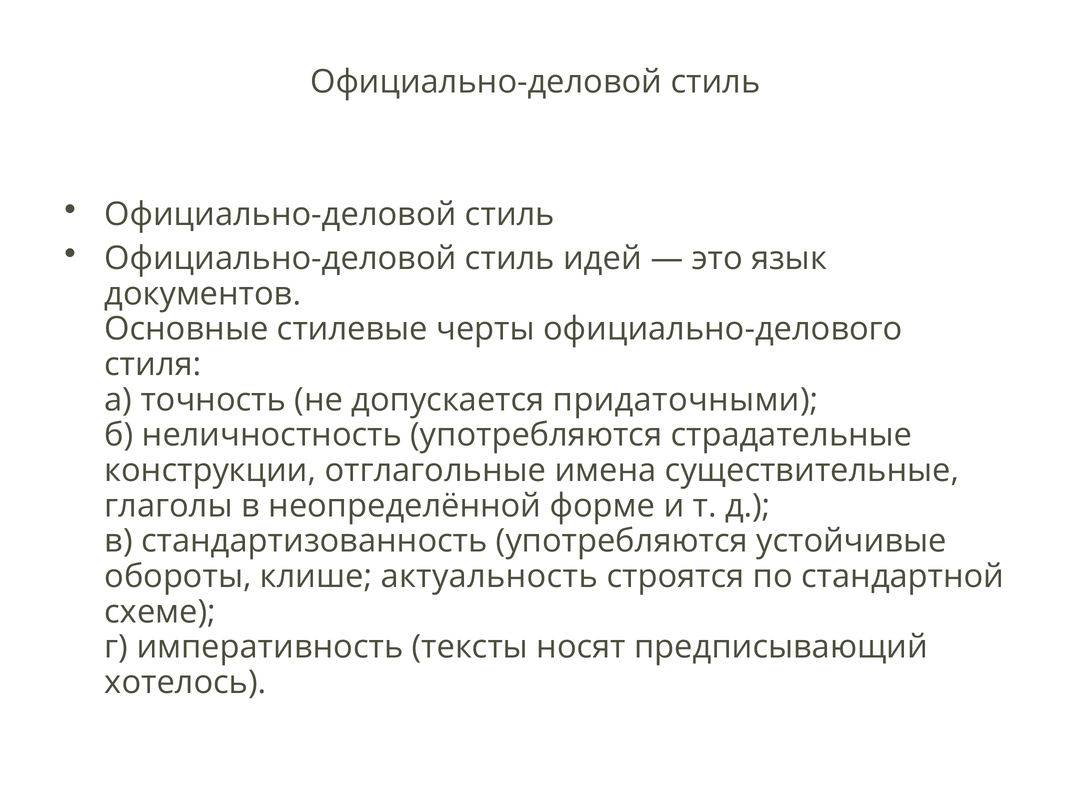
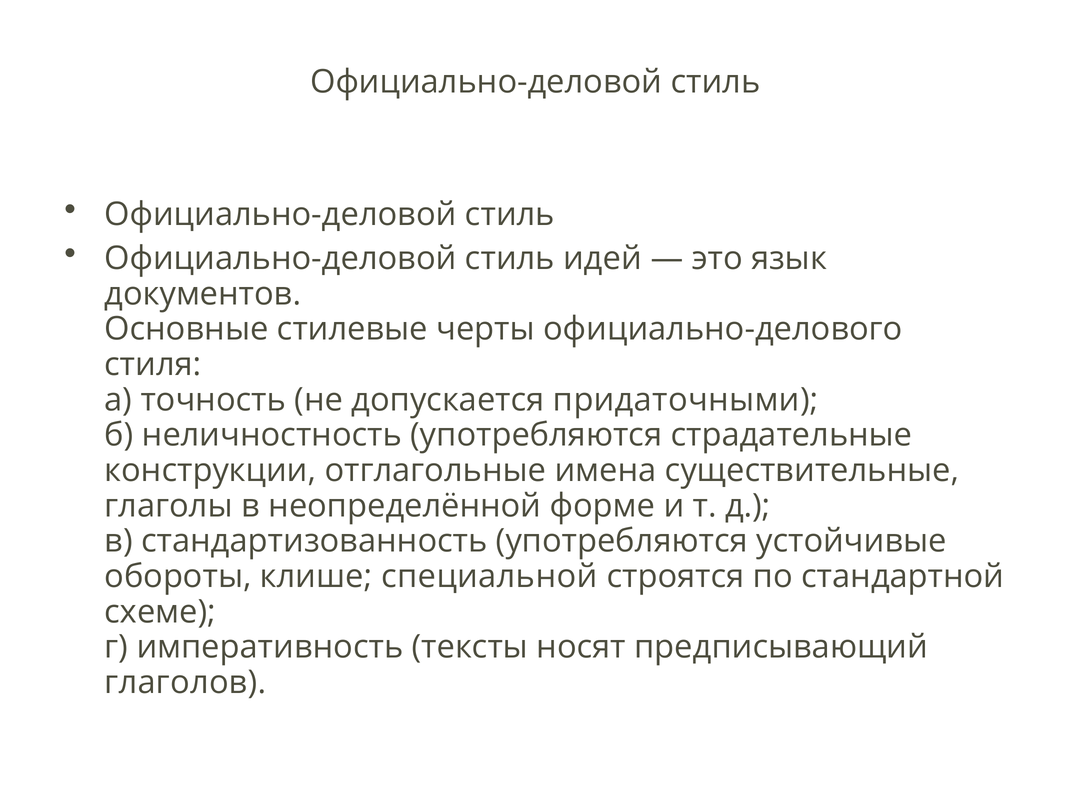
актуальность: актуальность -> специальной (489, 577)
хотелось: хотелось -> глаголов (185, 683)
